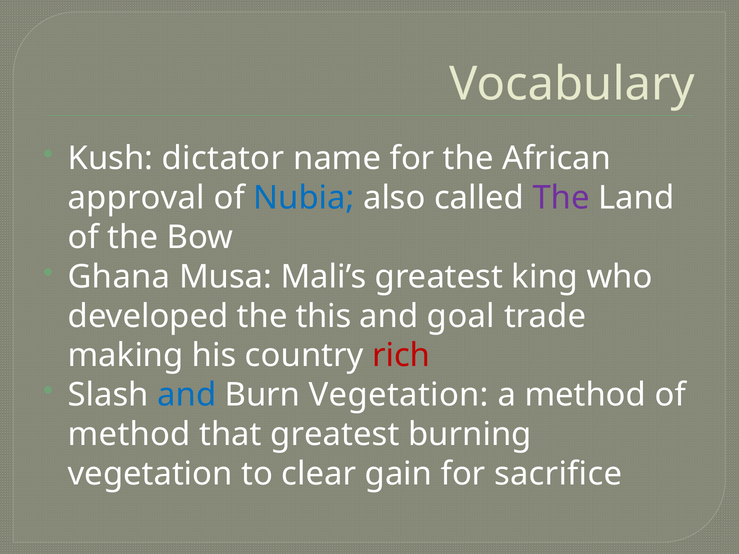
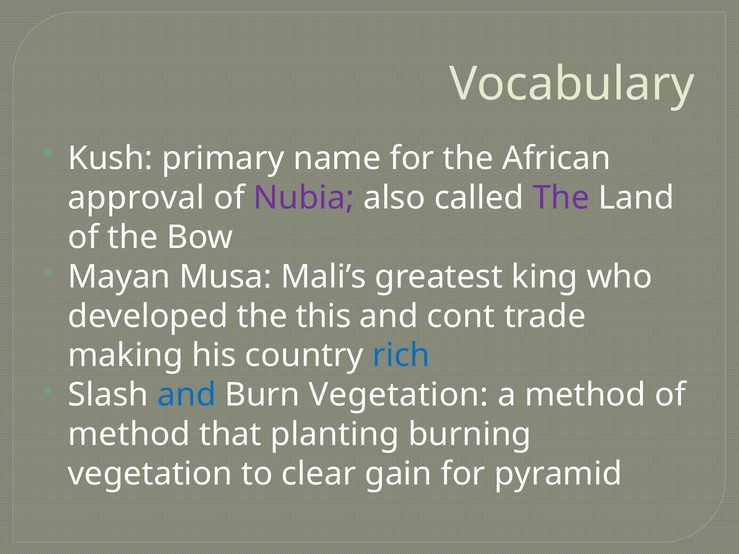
dictator: dictator -> primary (223, 159)
Nubia colour: blue -> purple (304, 198)
Ghana: Ghana -> Mayan (119, 277)
goal: goal -> cont (461, 316)
rich colour: red -> blue (401, 356)
that greatest: greatest -> planting (335, 435)
sacrifice: sacrifice -> pyramid (558, 474)
